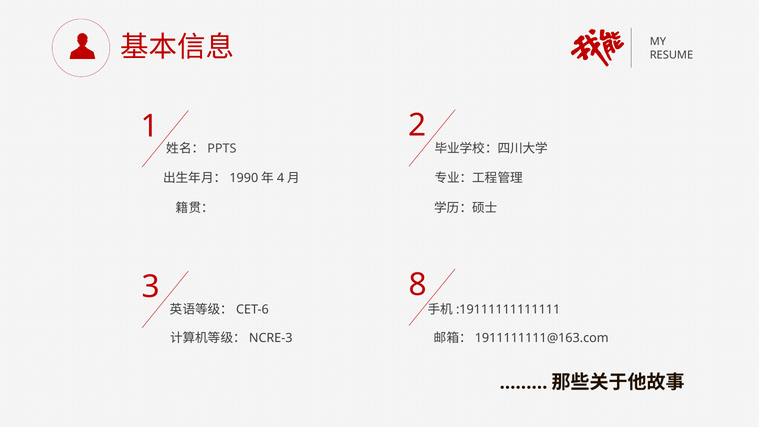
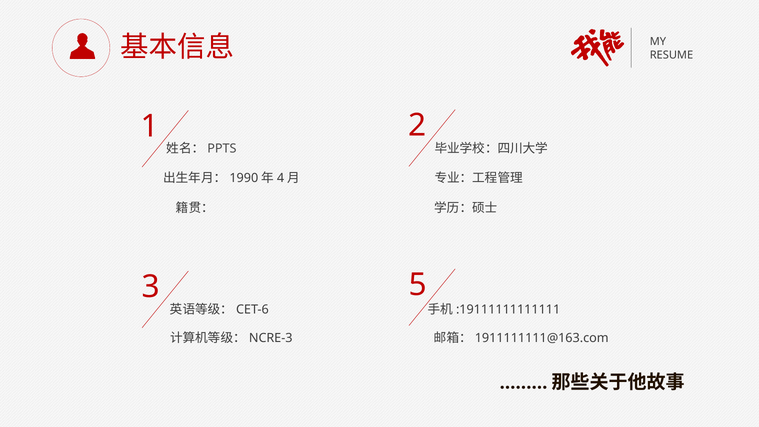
8: 8 -> 5 (418, 285)
